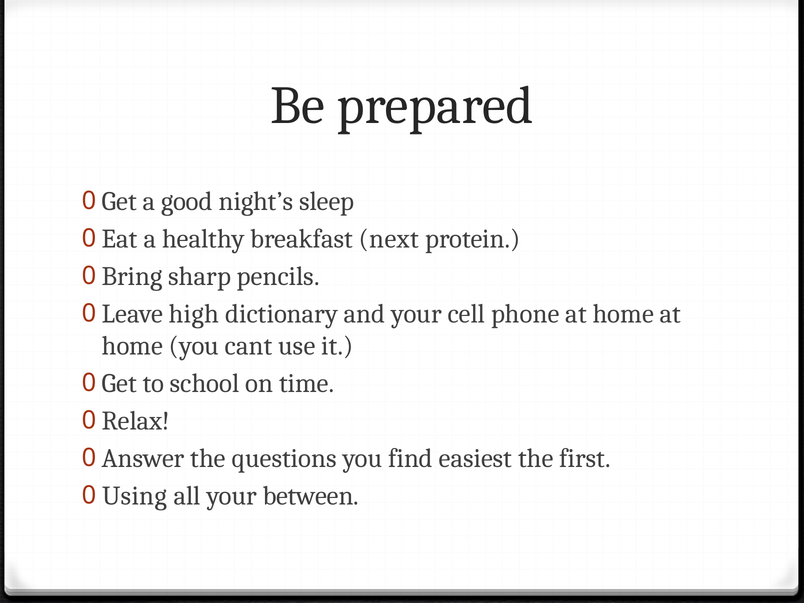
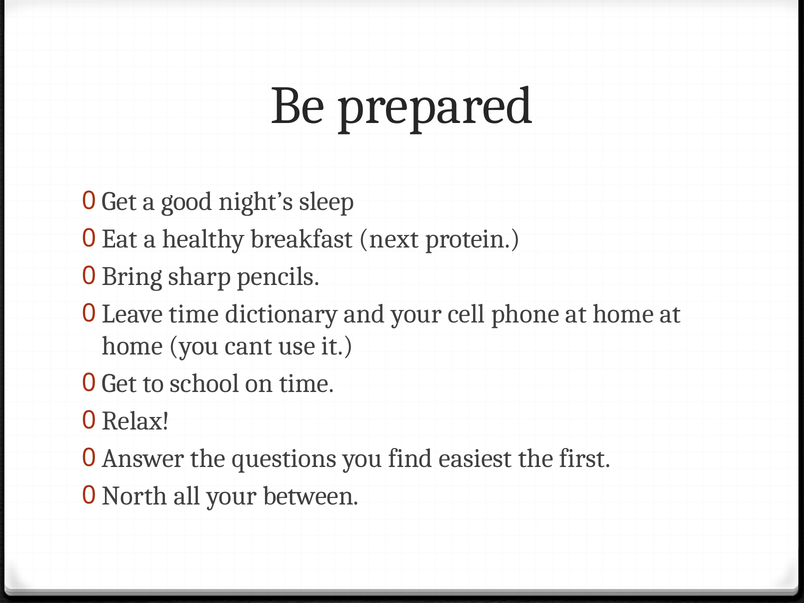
Leave high: high -> time (194, 314)
Using: Using -> North (135, 496)
